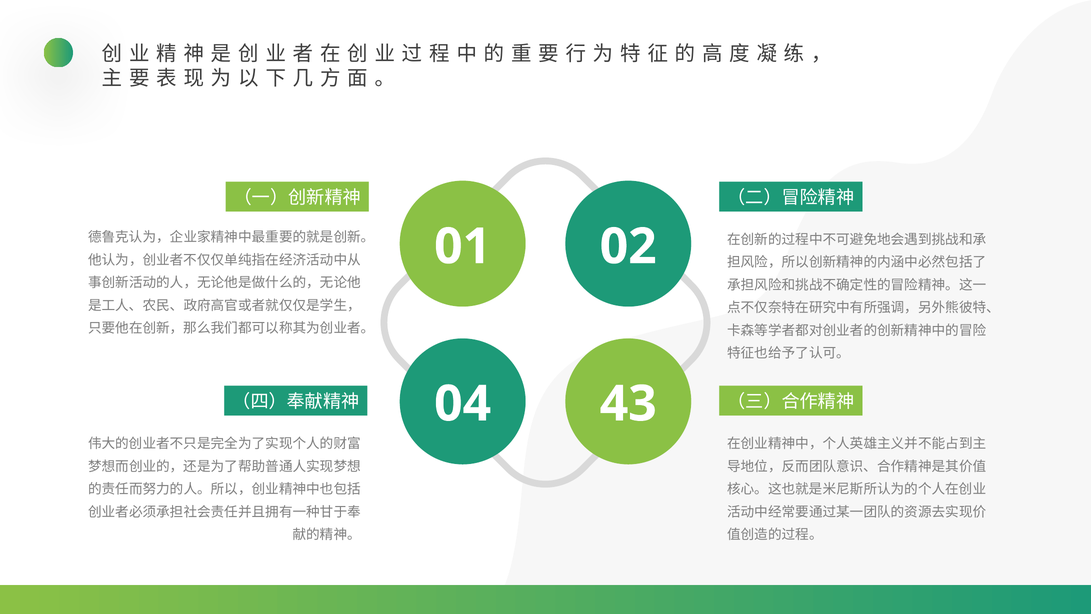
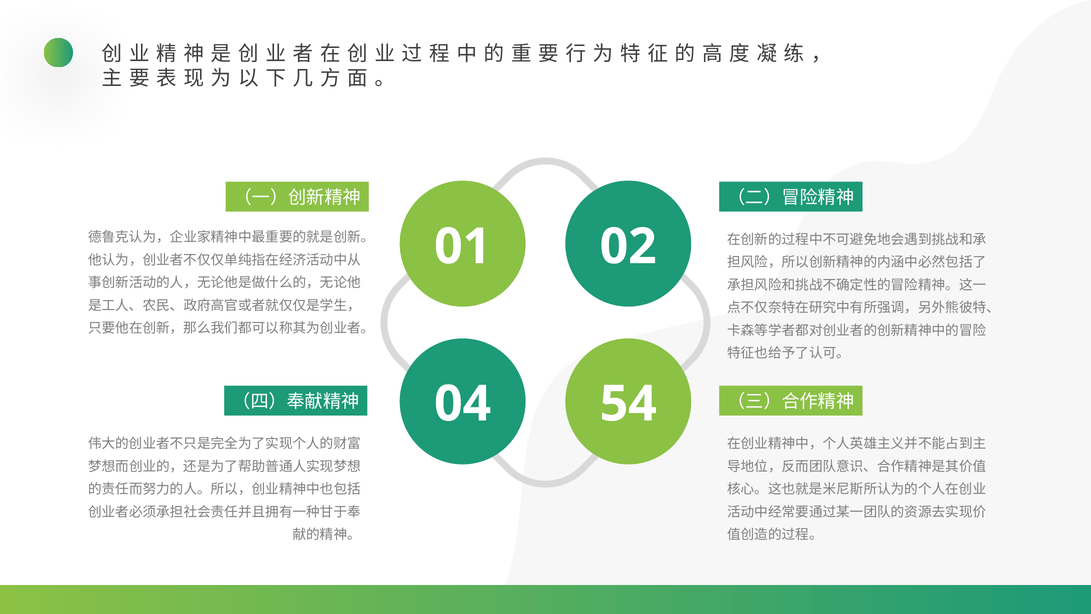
43: 43 -> 54 (628, 404)
